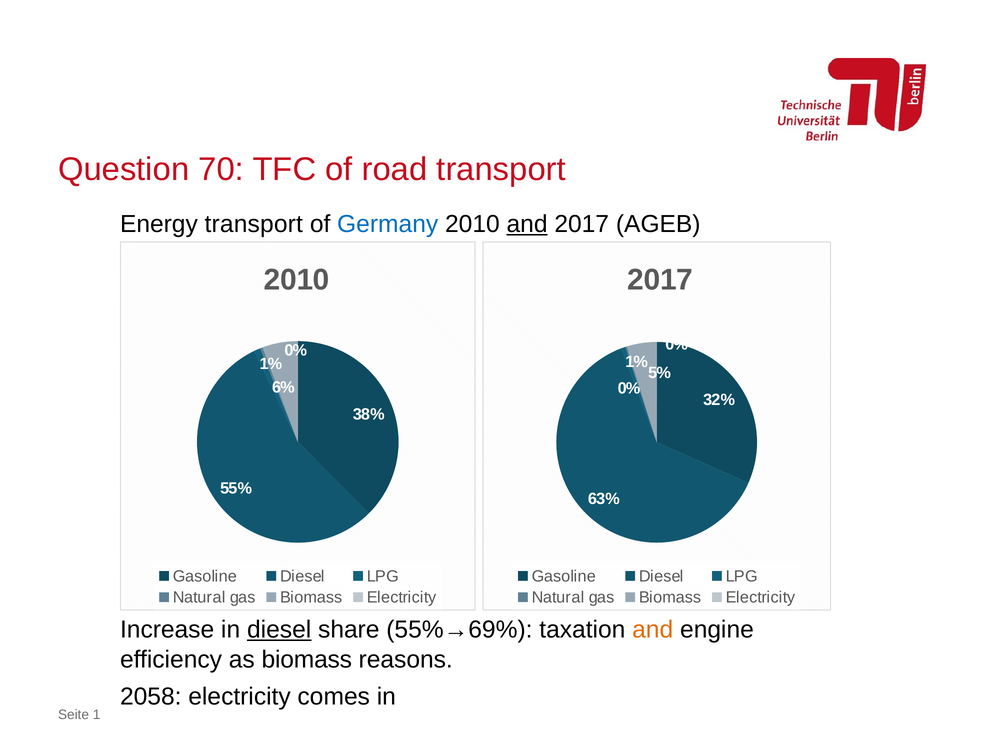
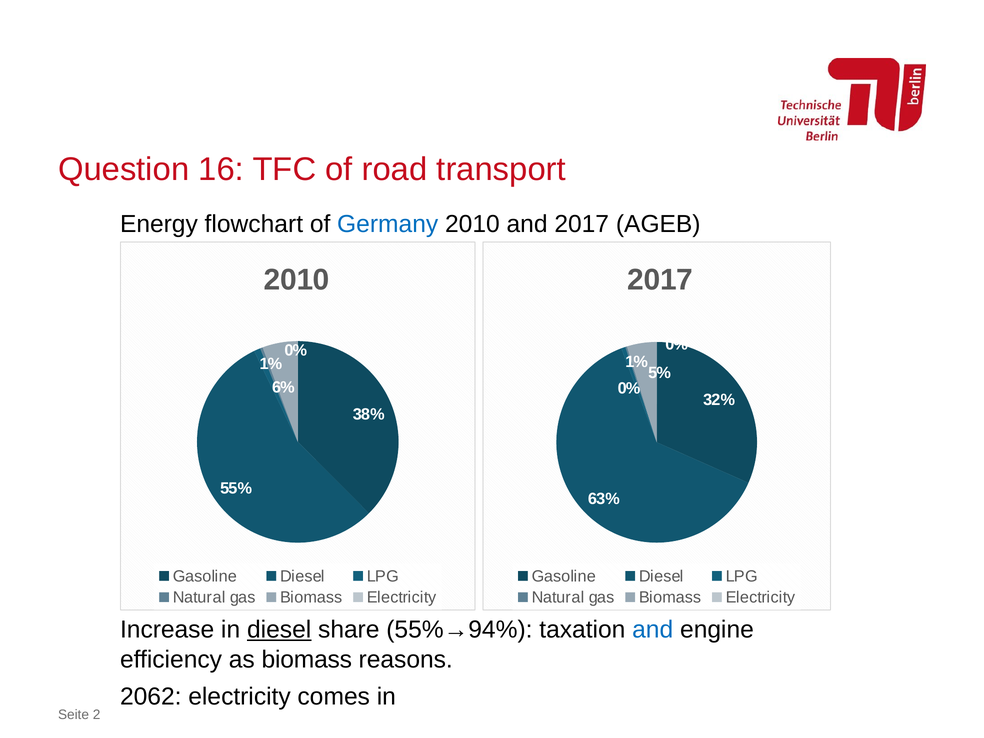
70: 70 -> 16 (221, 170)
Energy transport: transport -> flowchart (254, 224)
and underline: present -> none (527, 224)
55%→69%: 55%→69% -> 55%→94% (459, 630)
and colour: orange -> blue (653, 630)
2058: 2058 -> 2062 (151, 697)
1: 1 -> 2 (97, 715)
